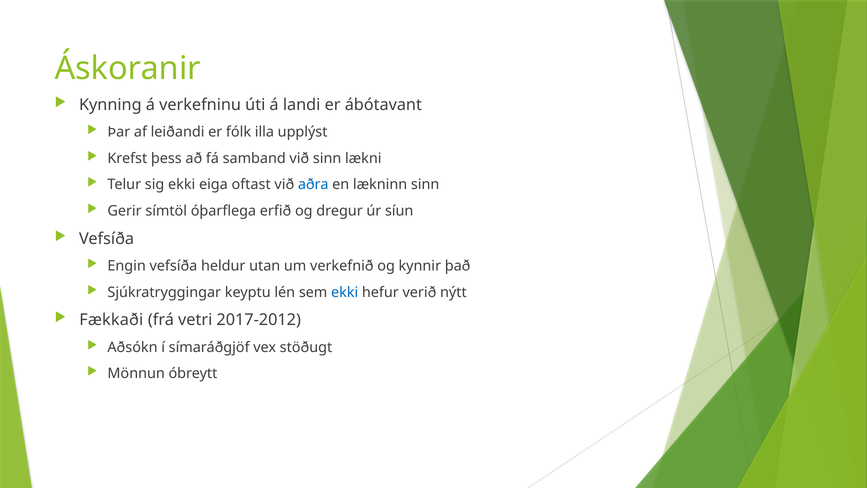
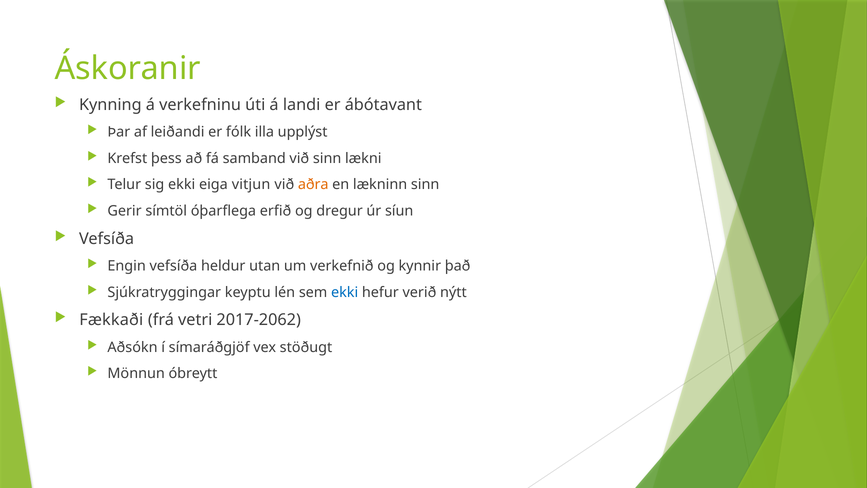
oftast: oftast -> vitjun (251, 185)
aðra colour: blue -> orange (313, 185)
2017-2012: 2017-2012 -> 2017-2062 (259, 320)
